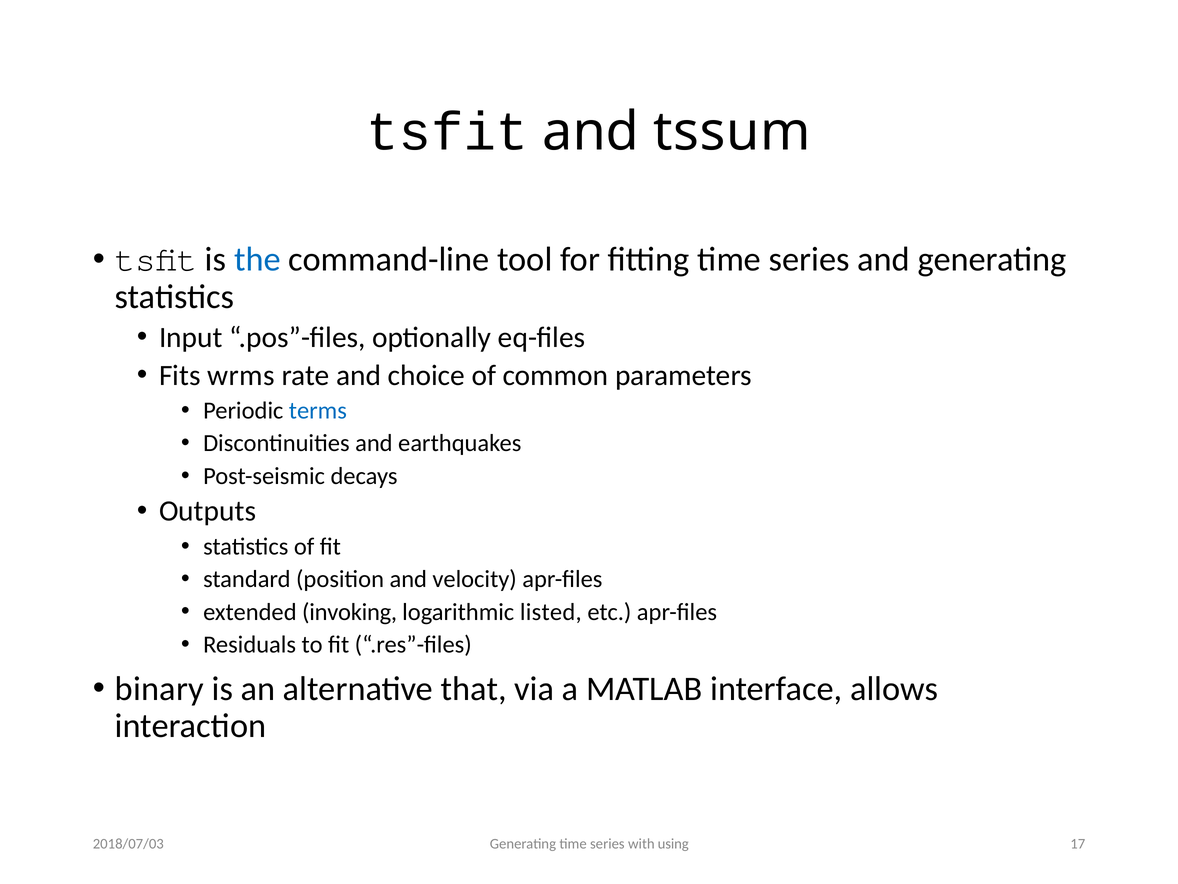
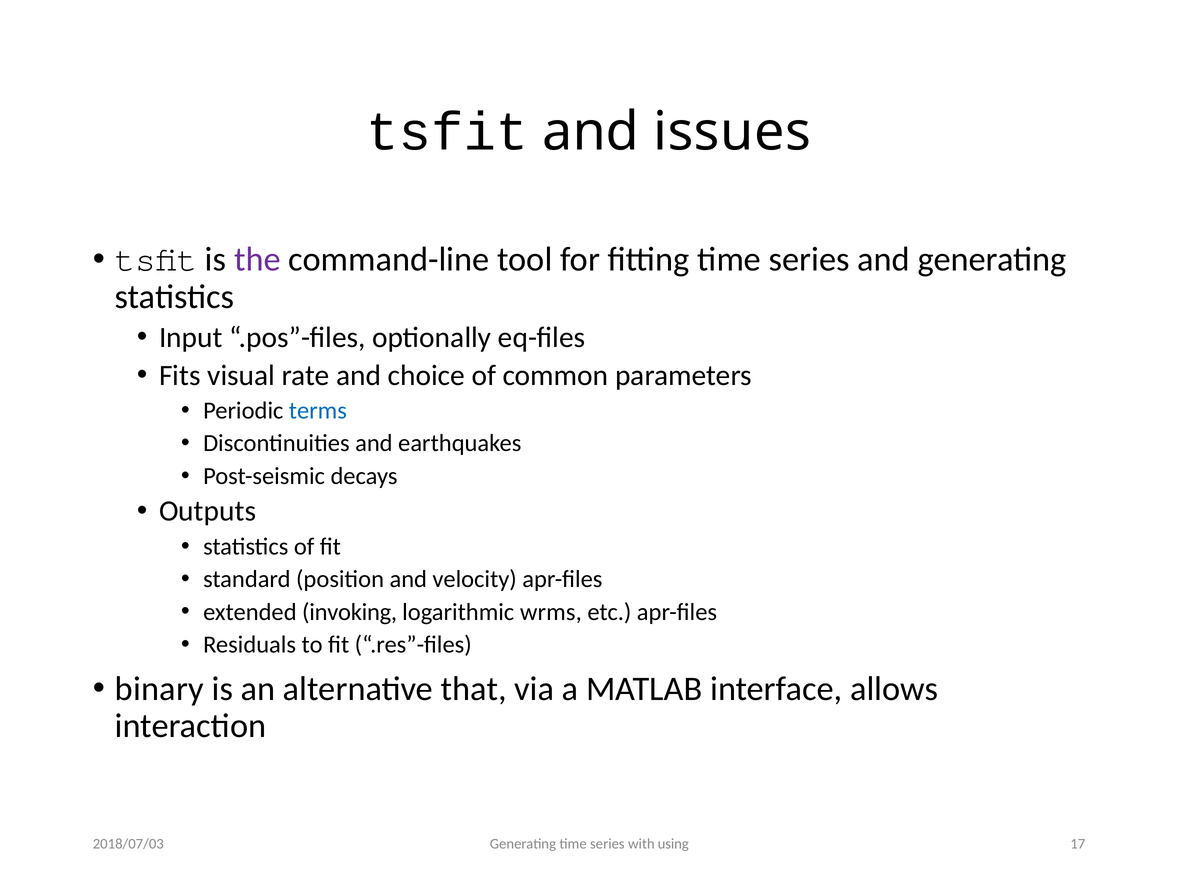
tssum: tssum -> issues (732, 132)
the colour: blue -> purple (257, 259)
wrms: wrms -> visual (241, 375)
listed: listed -> wrms (551, 612)
